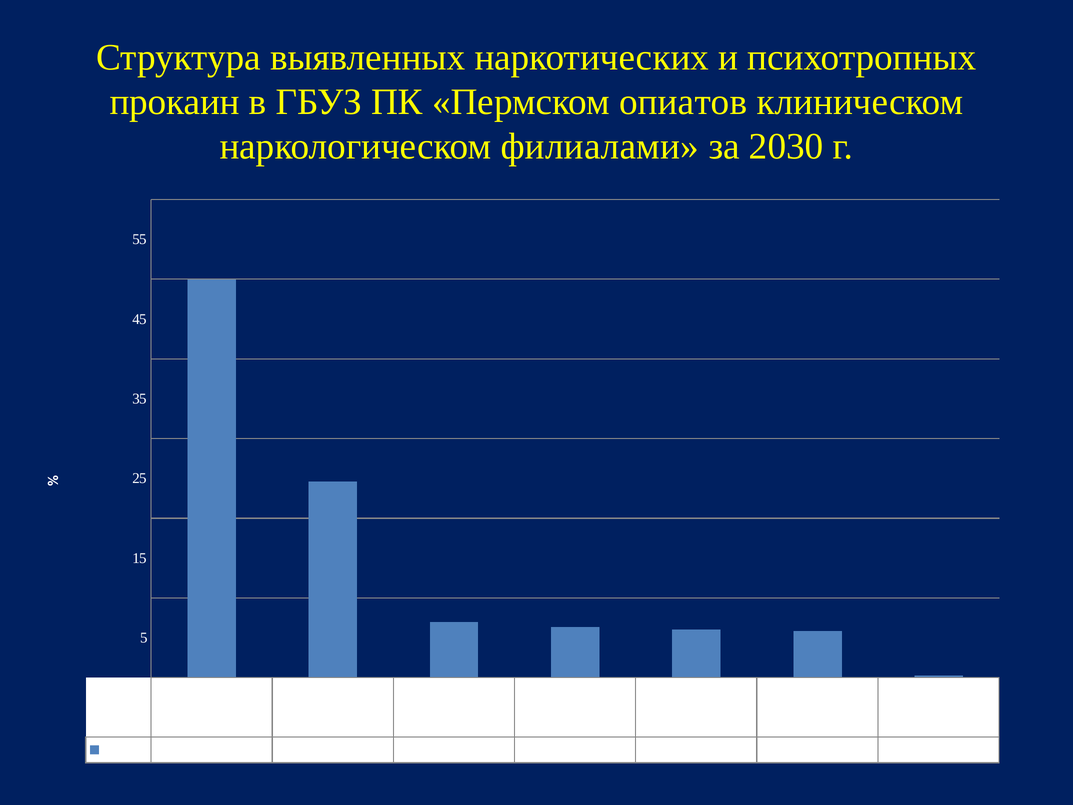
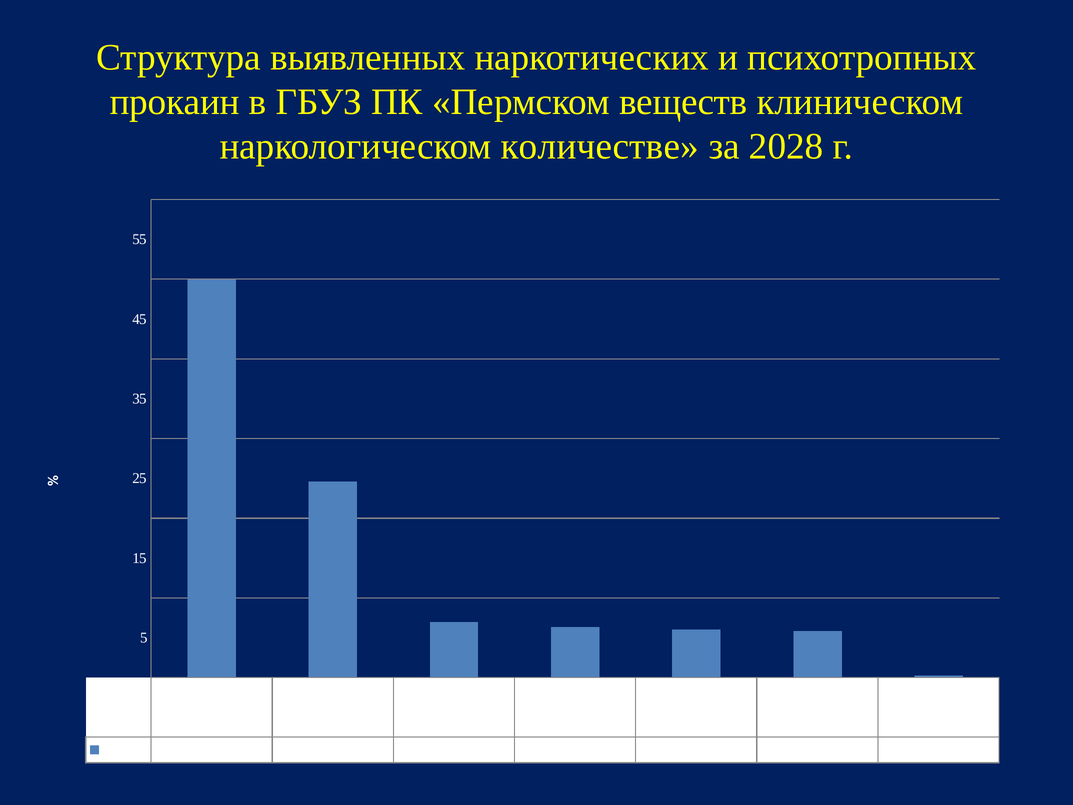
опиатов: опиатов -> веществ (683, 102)
филиалами: филиалами -> количестве (600, 147)
2030: 2030 -> 2028 (786, 147)
